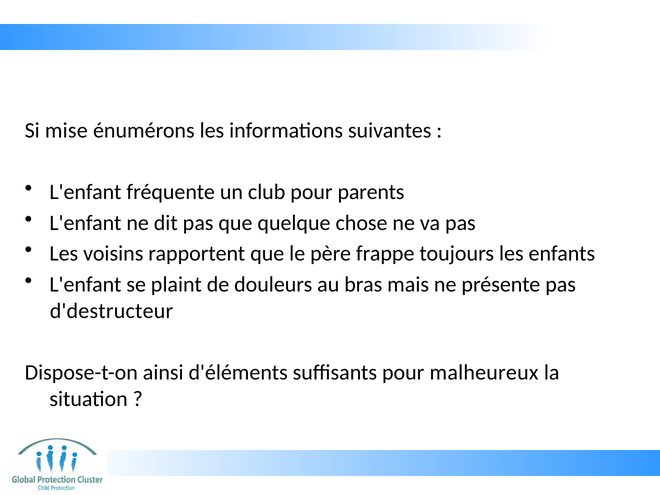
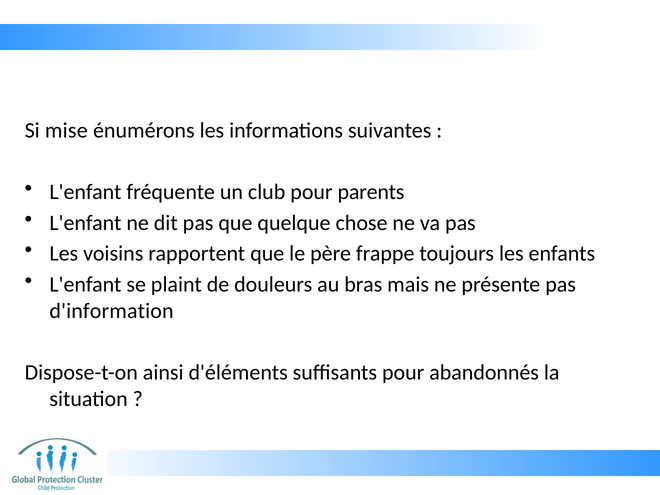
d'destructeur: d'destructeur -> d'information (112, 311)
malheureux: malheureux -> abandonnés (484, 372)
